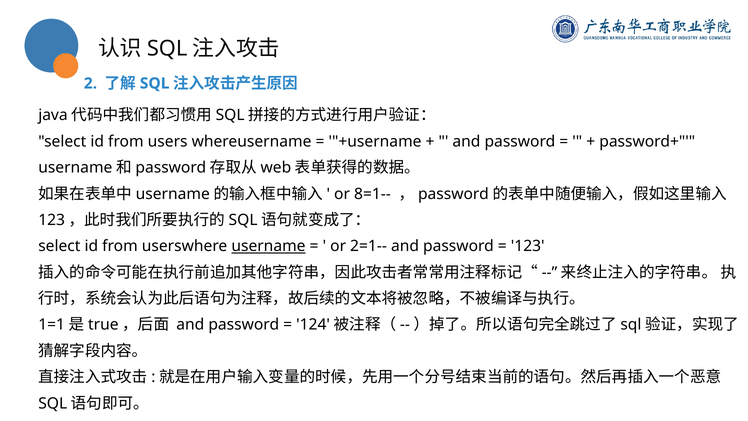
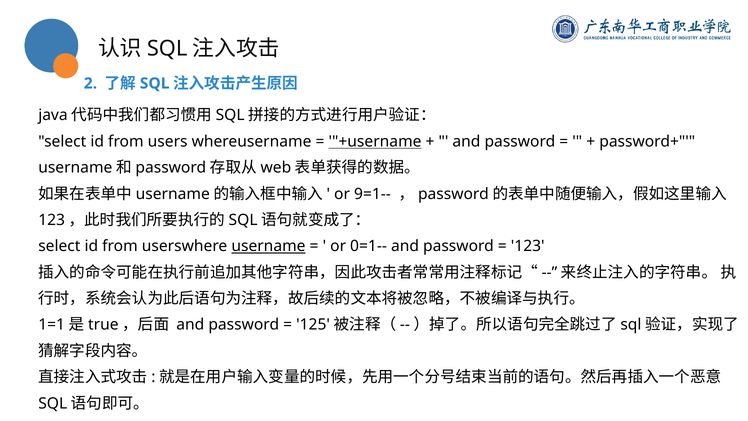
+username underline: none -> present (375, 141)
8=1--: 8=1-- -> 9=1-- (372, 194)
2=1--: 2=1-- -> 0=1-- (369, 246)
124: 124 -> 125 (313, 325)
